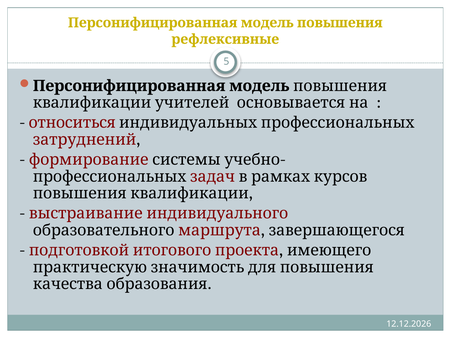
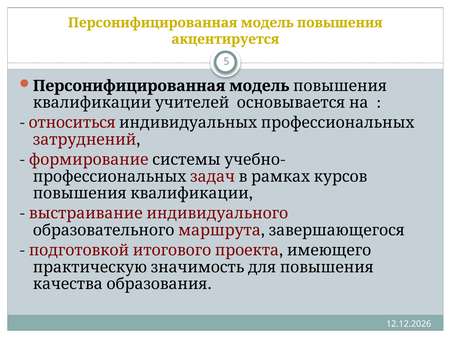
рефлексивные: рефлексивные -> акцентируется (225, 39)
